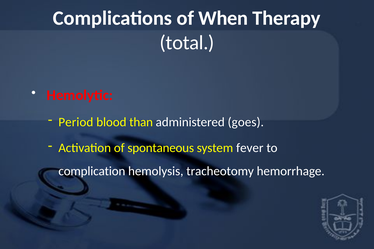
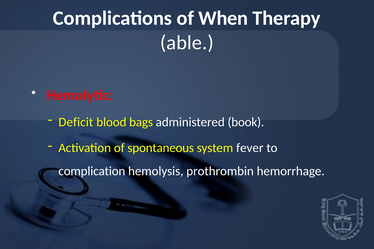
total: total -> able (187, 43)
Period: Period -> Deficit (76, 122)
than: than -> bags (141, 122)
goes: goes -> book (246, 122)
tracheotomy: tracheotomy -> prothrombin (220, 171)
